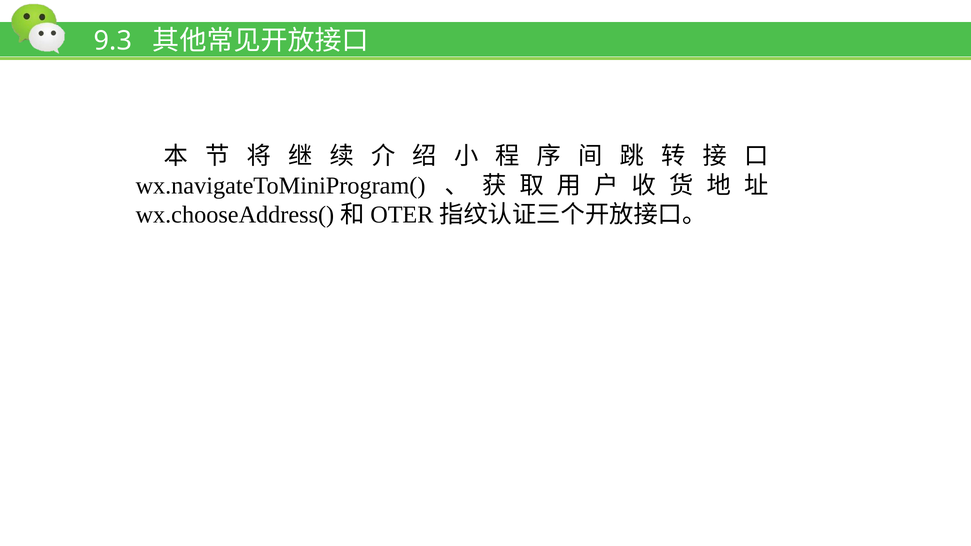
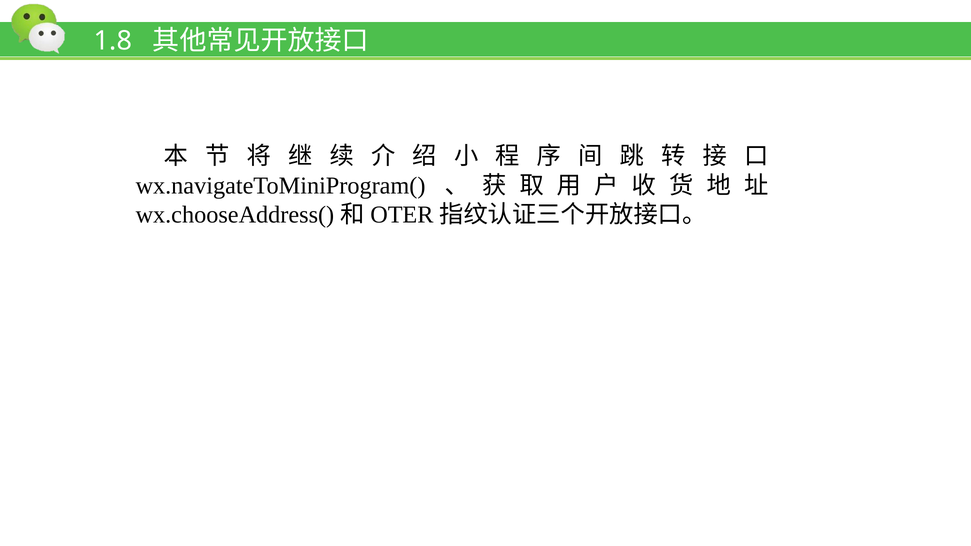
9.3: 9.3 -> 1.8 (113, 41)
